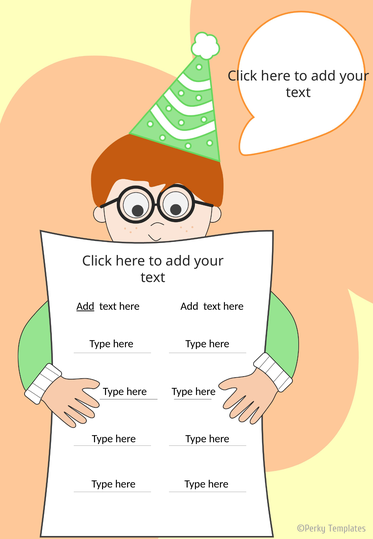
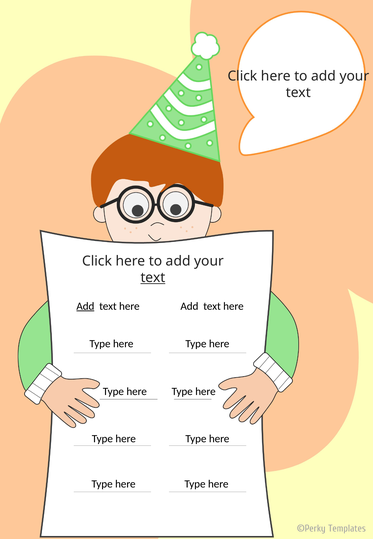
text underline: none -> present (153, 277)
